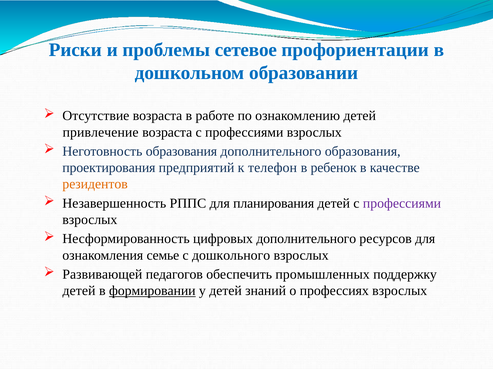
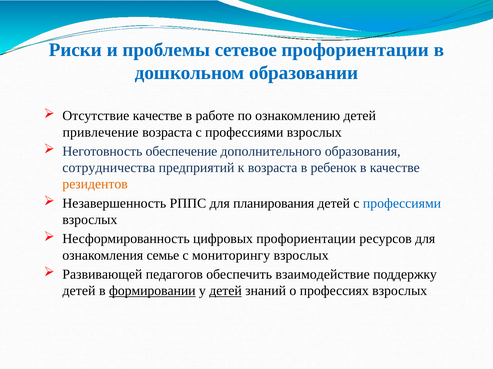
Отсутствие возраста: возраста -> качестве (158, 116)
Неготовность образования: образования -> обеспечение (181, 152)
проектирования: проектирования -> сотрудничества (109, 168)
к телефон: телефон -> возраста (273, 168)
профессиями colour: purple -> blue (402, 204)
цифровых дополнительного: дополнительного -> профориентации (306, 239)
дошкольного: дошкольного -> мониторингу (231, 256)
промышленных: промышленных -> взаимодействие (323, 275)
детей underline: none -> present (226, 291)
